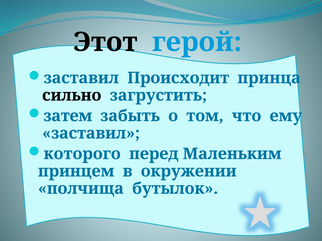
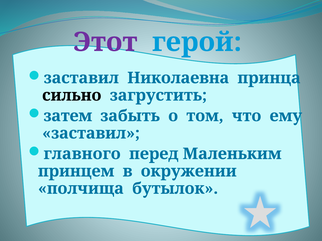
Этот colour: black -> purple (105, 42)
Происходит: Происходит -> Николаевна (178, 78)
которого: которого -> главного (82, 154)
